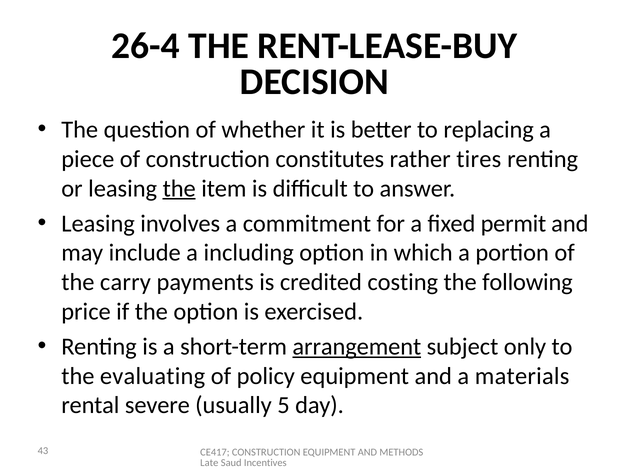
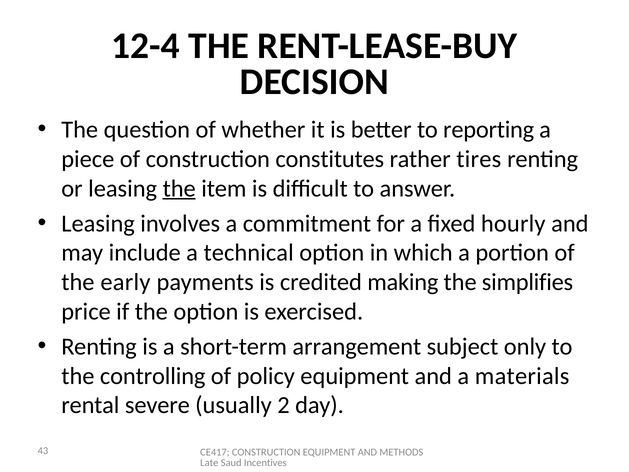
26-4: 26-4 -> 12-4 (146, 46)
replacing: replacing -> reporting (489, 130)
permit: permit -> hourly (513, 223)
including: including -> technical (249, 253)
carry: carry -> early (125, 282)
costing: costing -> making (403, 282)
following: following -> simplifies (527, 282)
arrangement underline: present -> none (357, 346)
evaluating: evaluating -> controlling (153, 376)
5: 5 -> 2 (283, 405)
